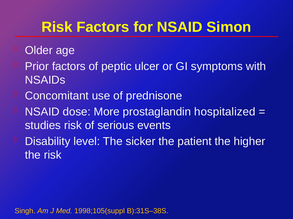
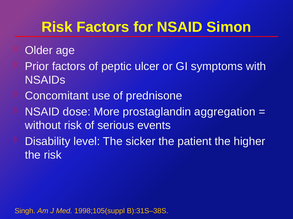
hospitalized: hospitalized -> aggregation (225, 112)
studies: studies -> without (43, 126)
